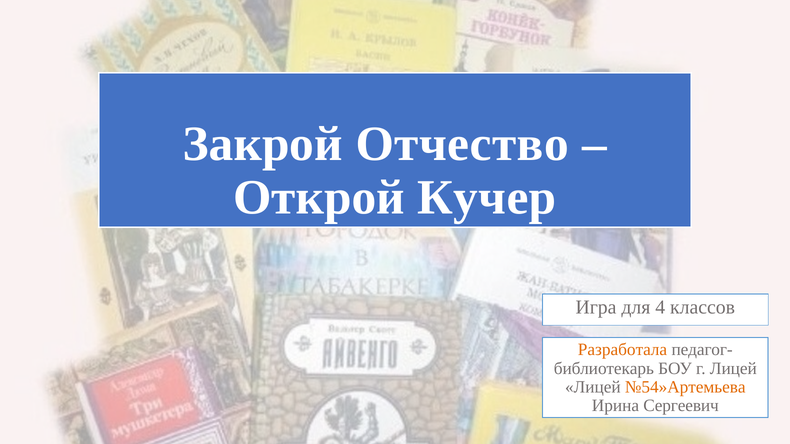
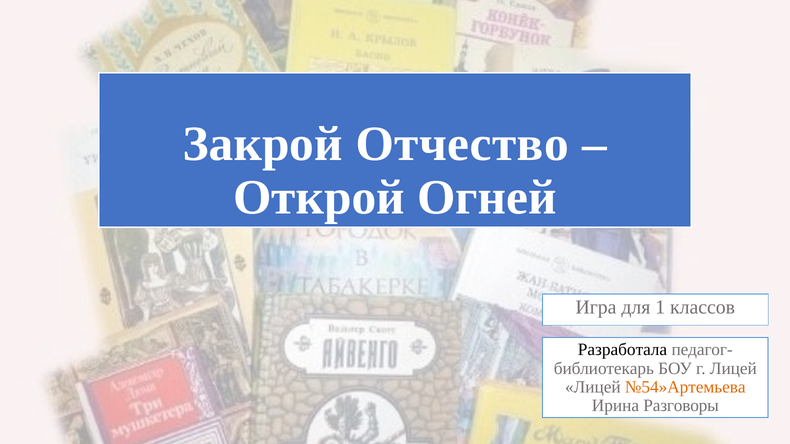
Кучер: Кучер -> Огней (487, 197)
4: 4 -> 1 (660, 308)
Разработала colour: orange -> black (622, 350)
Сергеевич: Сергеевич -> Разговоры (681, 406)
